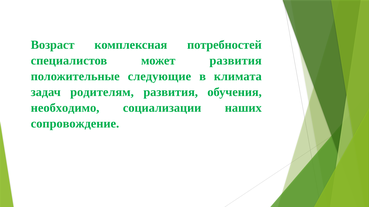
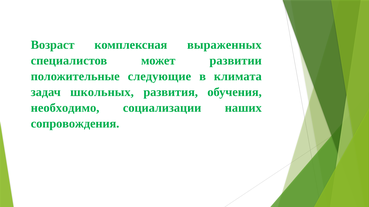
потребностей: потребностей -> выраженных (224, 45)
может развития: развития -> развитии (236, 61)
родителям: родителям -> школьных (102, 92)
сопровождение: сопровождение -> сопровождения (75, 124)
